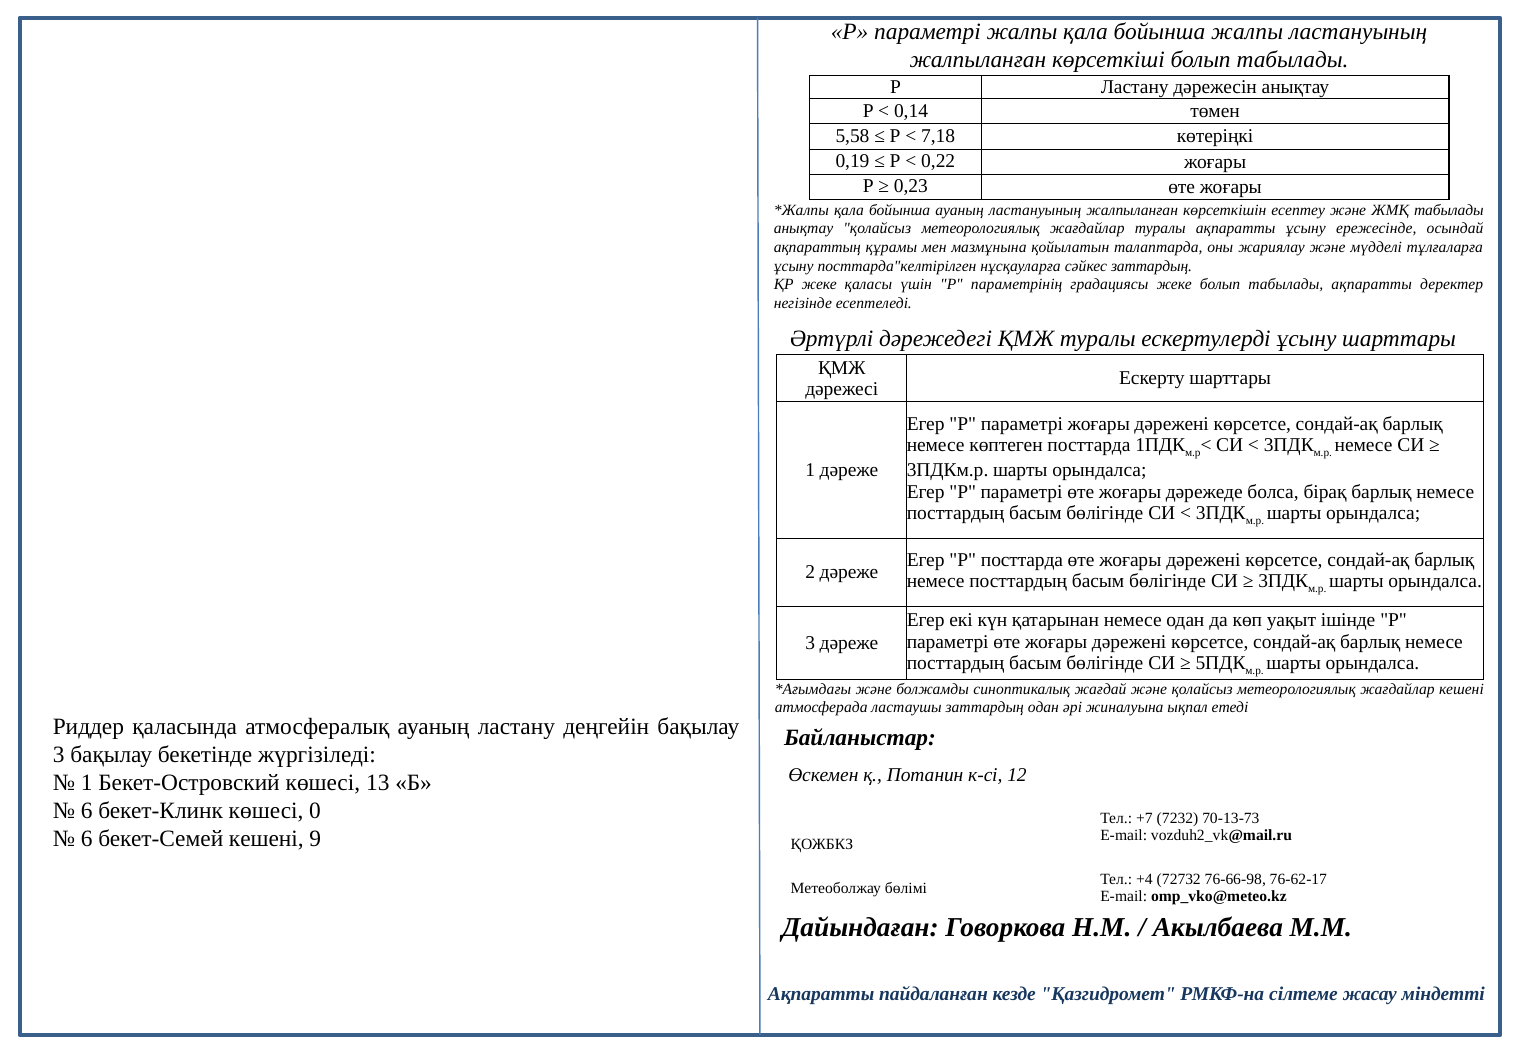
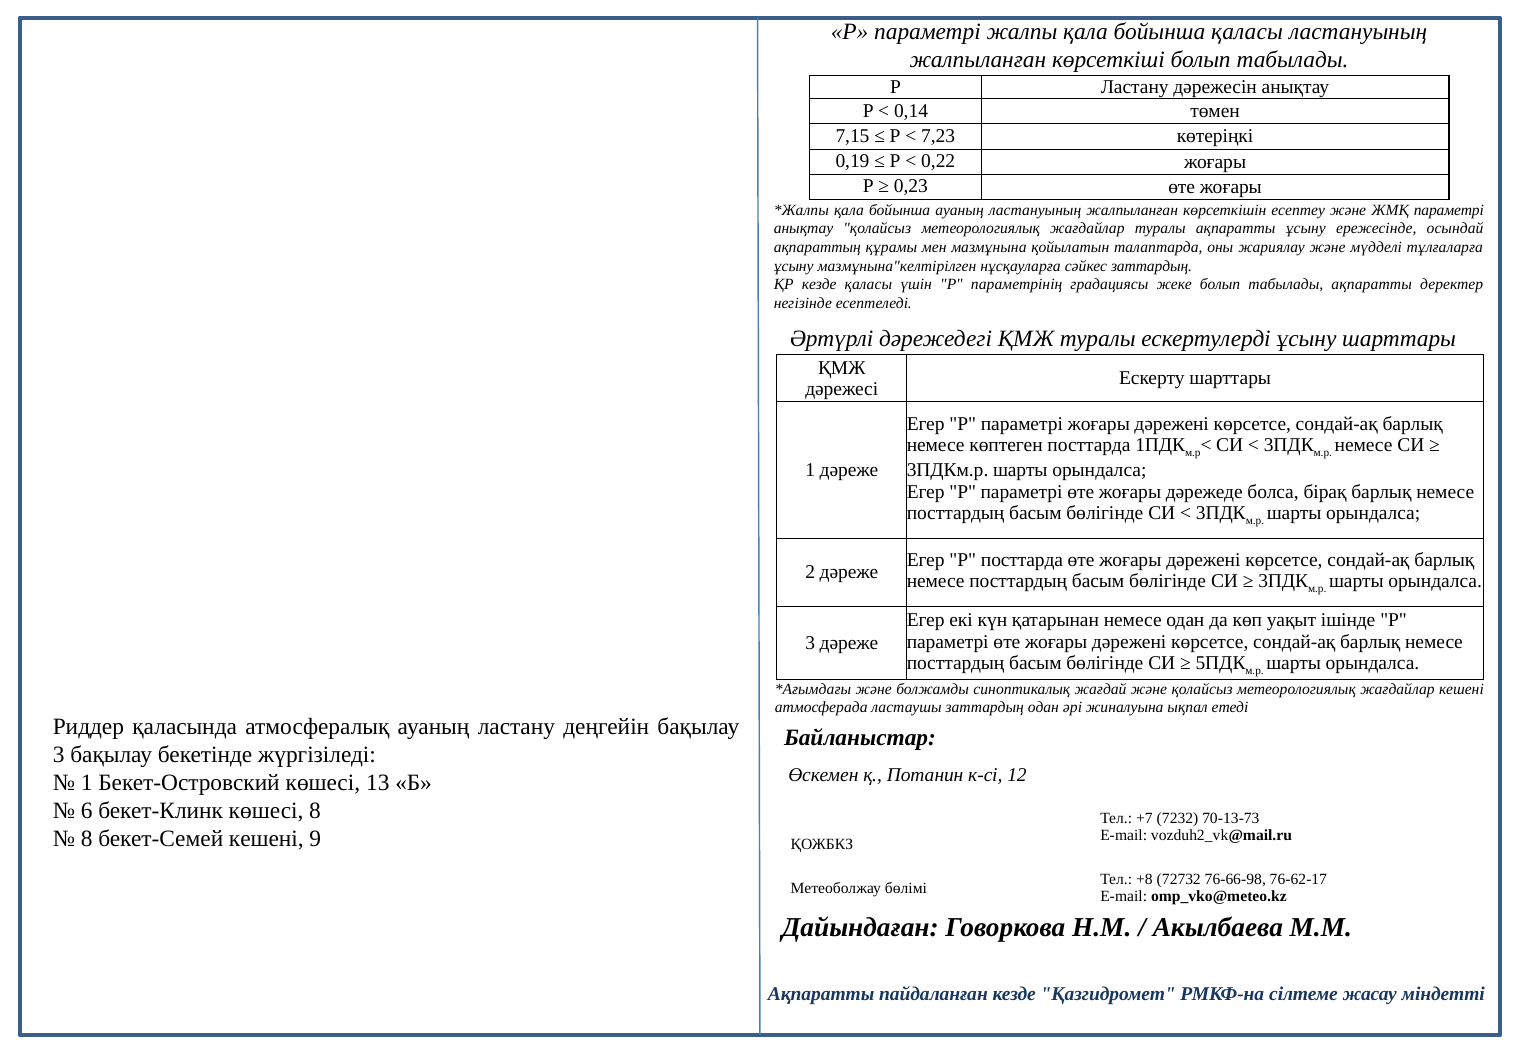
бойынша жалпы: жалпы -> қаласы (1247, 31)
5,58: 5,58 -> 7,15 (852, 136)
7,18: 7,18 -> 7,23 (938, 136)
ЖМҚ табылады: табылады -> параметрі (1449, 210)
посттарда"келтірілген: посттарда"келтірілген -> мазмұнына"келтірілген (897, 266)
ҚР жеке: жеке -> кезде (819, 285)
көшесі 0: 0 -> 8 (315, 811)
6: 6 -> 8 (87, 839)
+4: +4 -> +8 (1144, 879)
